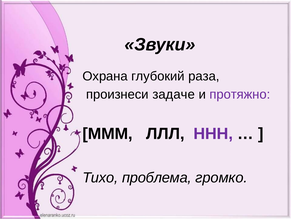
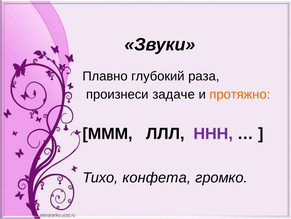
Охрана: Охрана -> Плавно (105, 76)
протяжно colour: purple -> orange (240, 94)
проблема: проблема -> конфета (157, 177)
